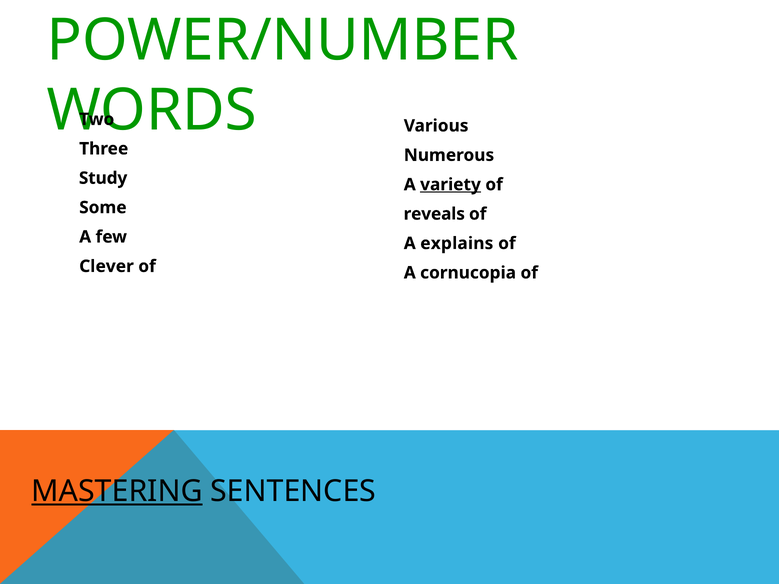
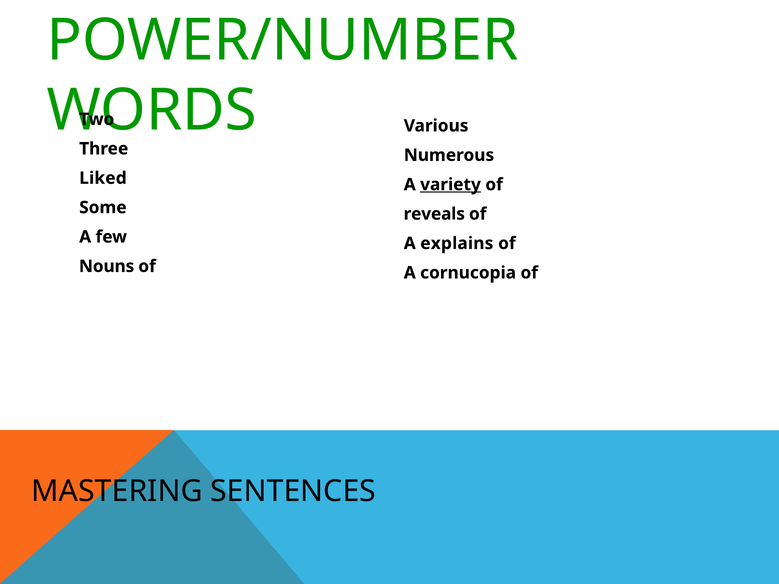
Study: Study -> Liked (103, 178)
Clever: Clever -> Nouns (107, 266)
MASTERING underline: present -> none (117, 492)
